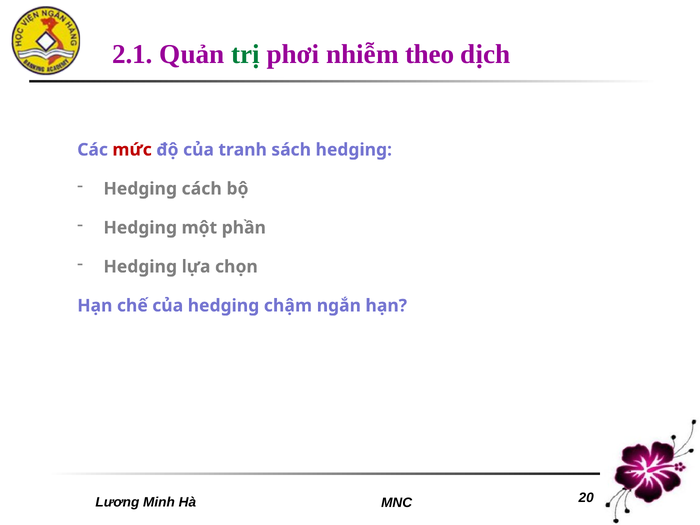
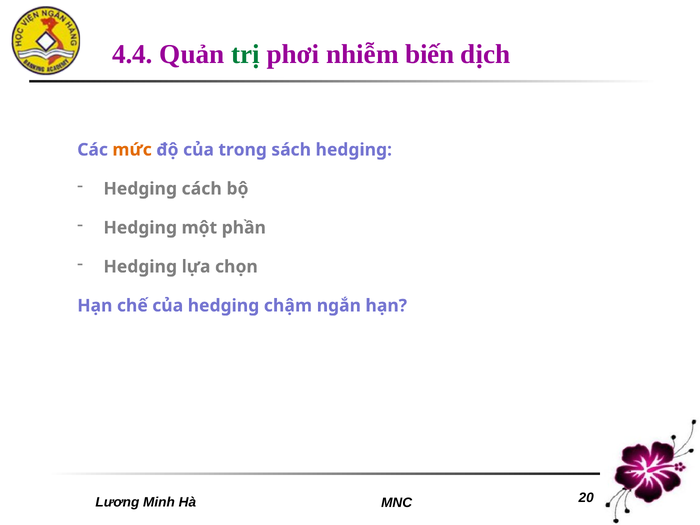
2.1: 2.1 -> 4.4 (132, 54)
theo: theo -> biến (430, 54)
mức colour: red -> orange (132, 150)
tranh: tranh -> trong (243, 150)
